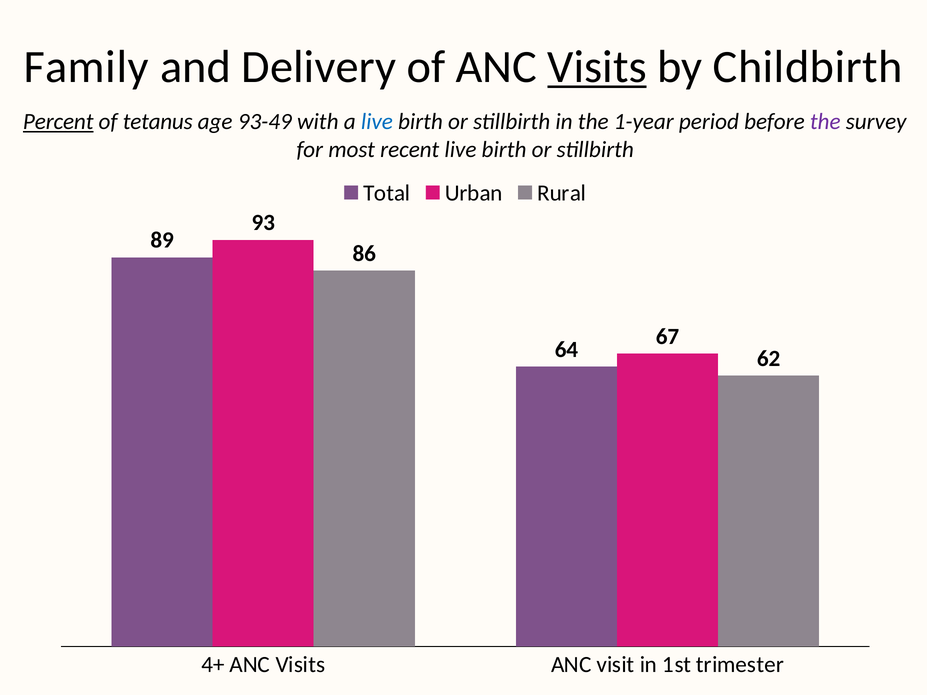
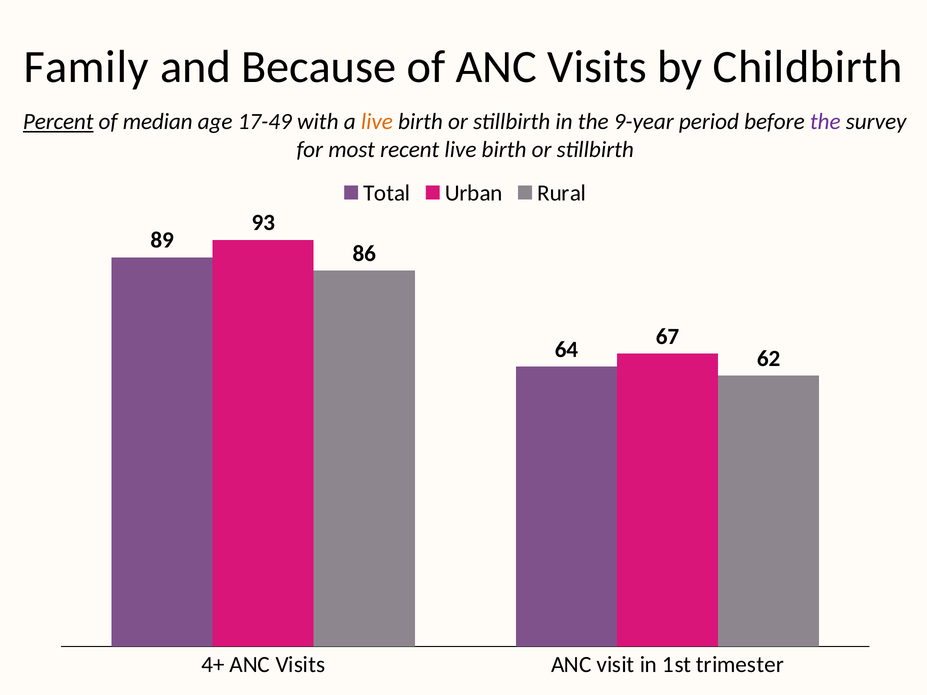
Delivery: Delivery -> Because (319, 67)
Visits underline: present -> none (597, 67)
tetanus: tetanus -> median (158, 122)
93-49: 93-49 -> 17-49 (265, 122)
live colour: blue -> orange (377, 122)
1-year: 1-year -> 9-year (644, 122)
